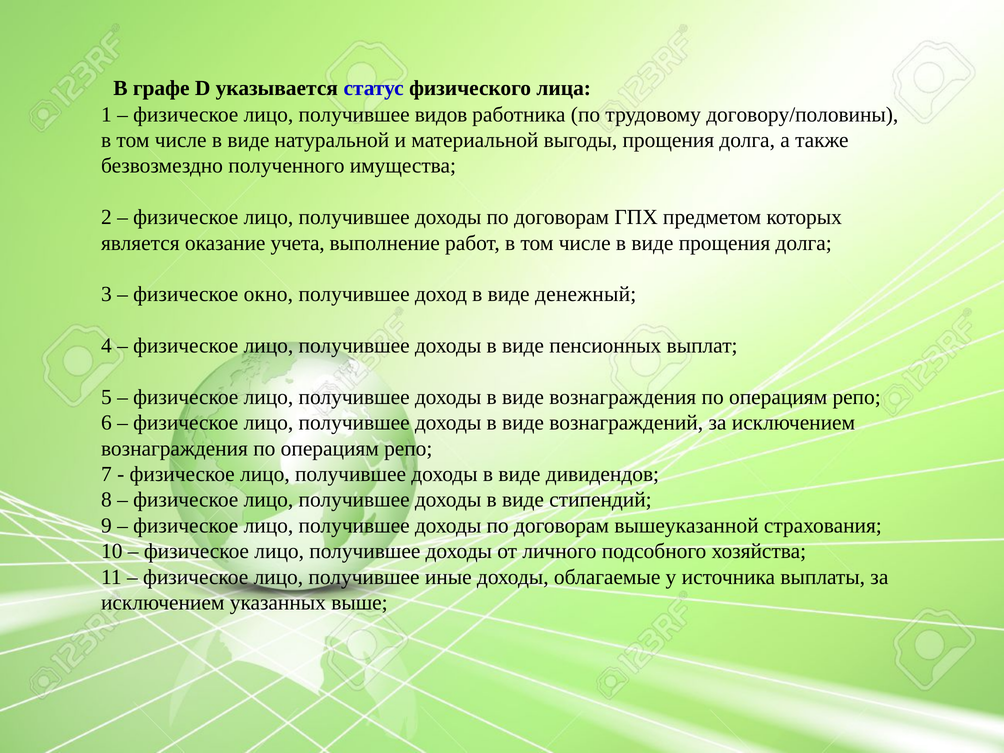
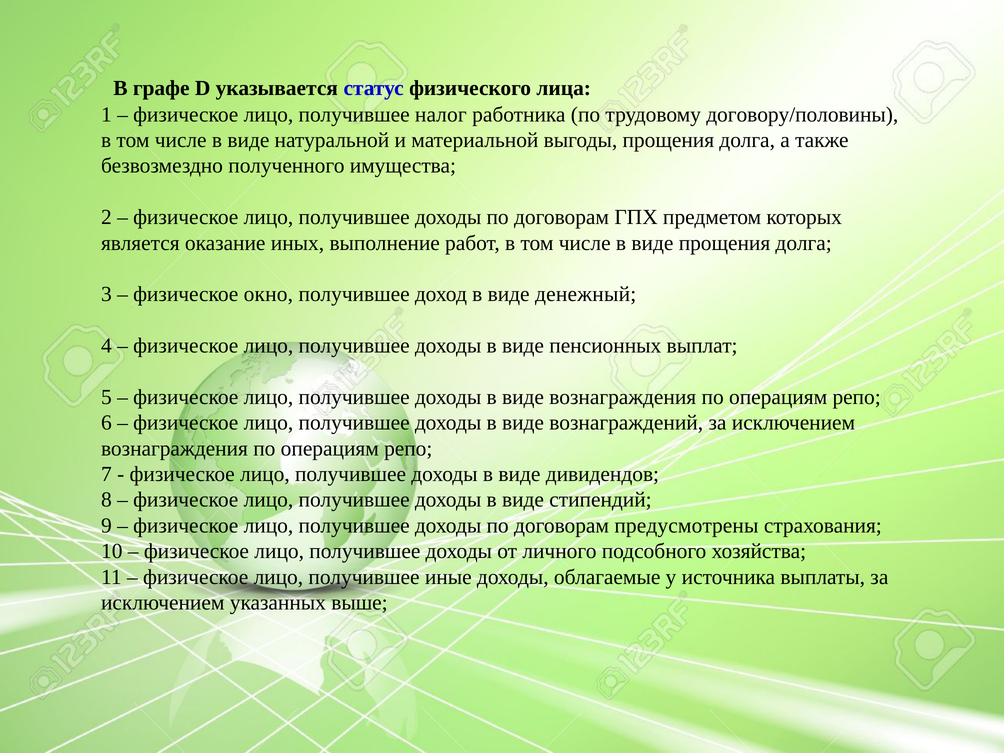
видов: видов -> налог (441, 114)
учета: учета -> иных (298, 243)
вышеуказанной: вышеуказанной -> предусмотрены (686, 526)
